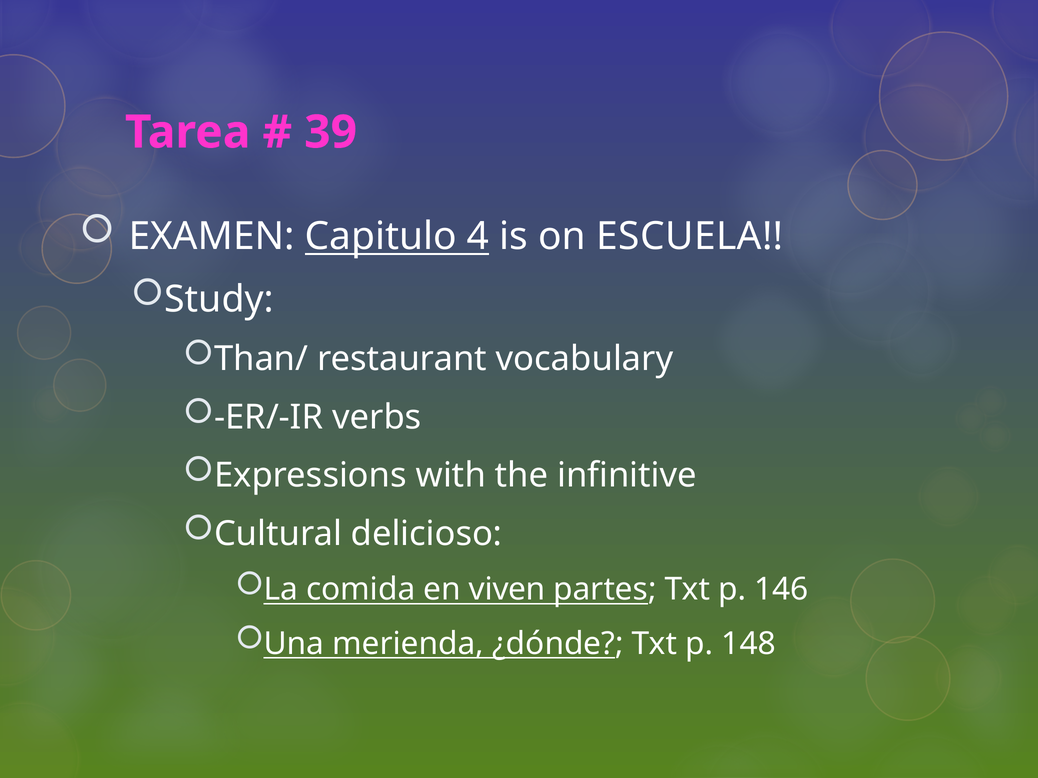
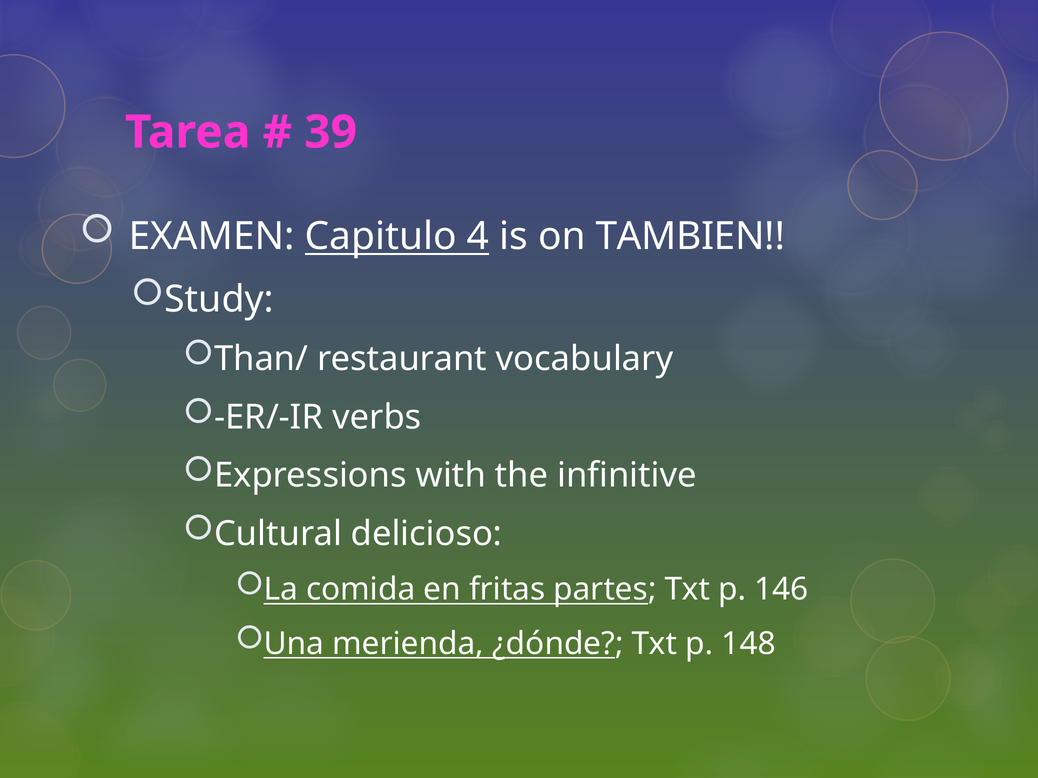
ESCUELA: ESCUELA -> TAMBIEN (690, 236)
viven: viven -> fritas (507, 590)
